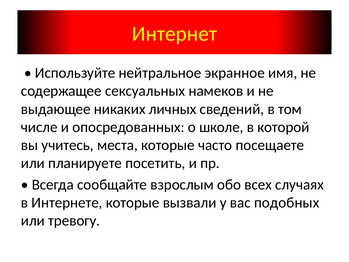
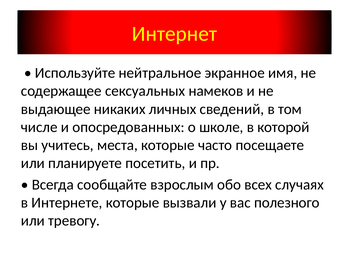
подобных: подобных -> полезного (287, 202)
